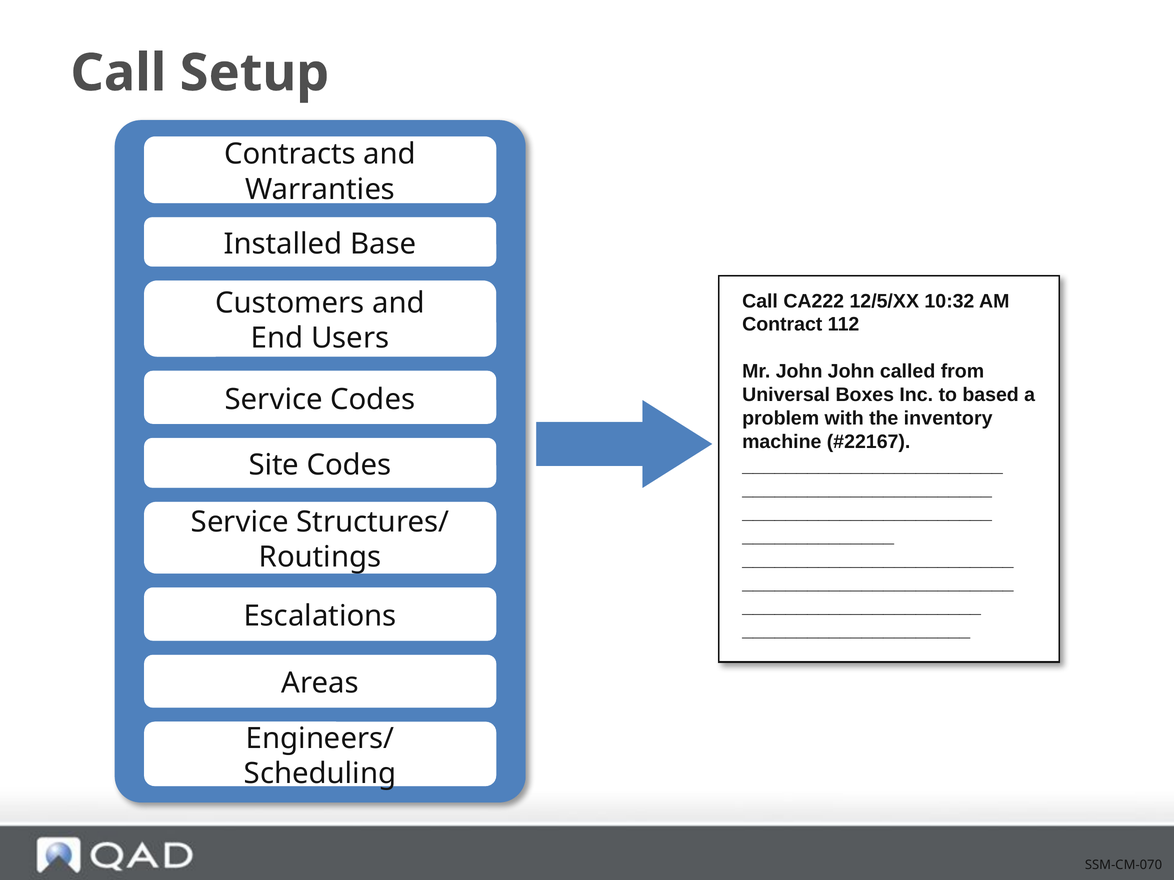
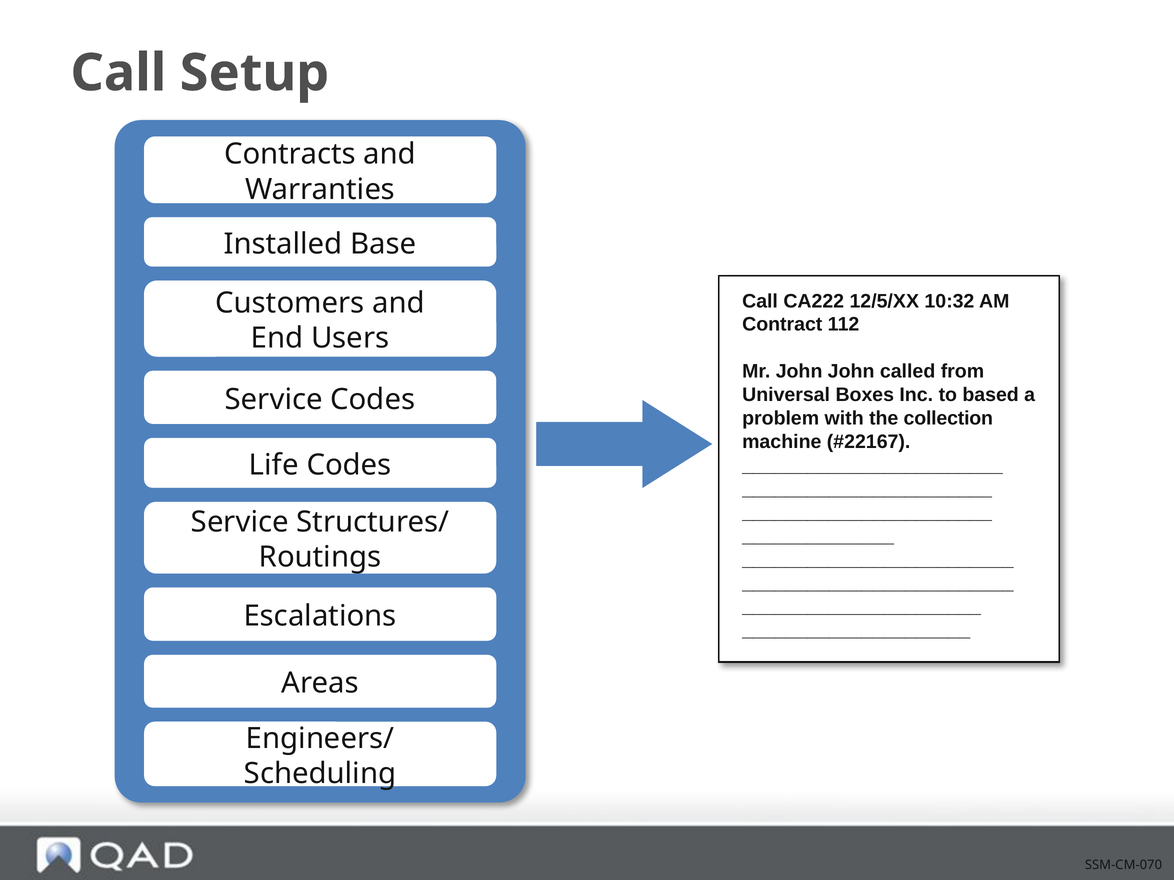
inventory: inventory -> collection (948, 419)
Site: Site -> Life (274, 465)
